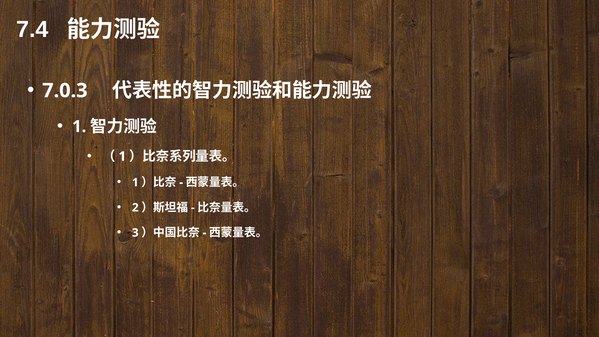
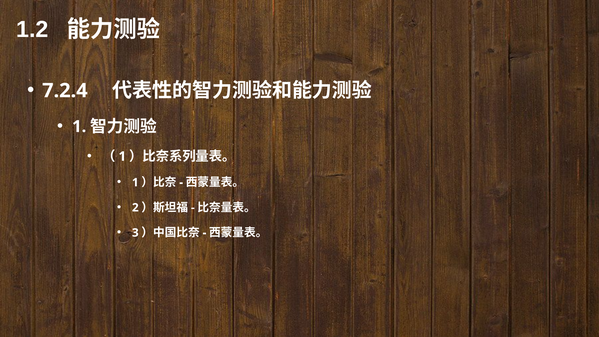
7.4: 7.4 -> 1.2 (32, 30)
7.0.3: 7.0.3 -> 7.2.4 (65, 91)
